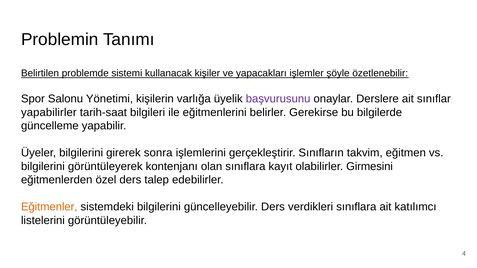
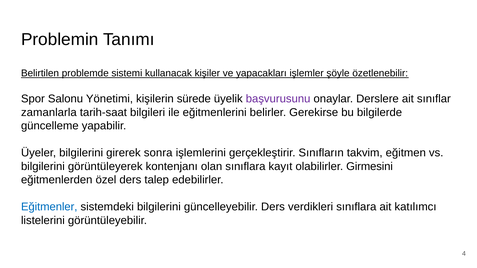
varlığa: varlığa -> sürede (194, 99)
yapabilirler: yapabilirler -> zamanlarla (49, 112)
Eğitmenler colour: orange -> blue (49, 207)
